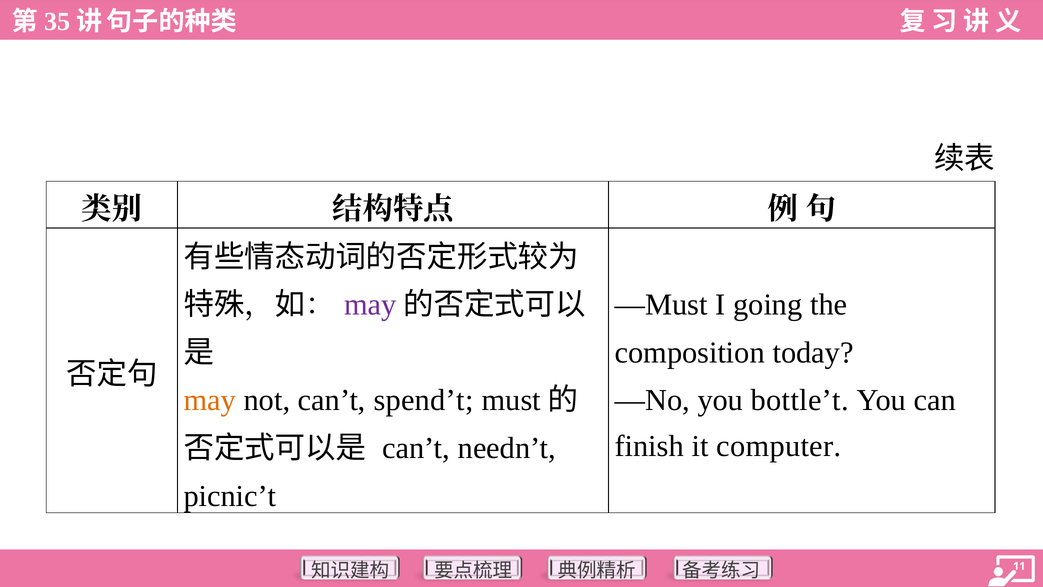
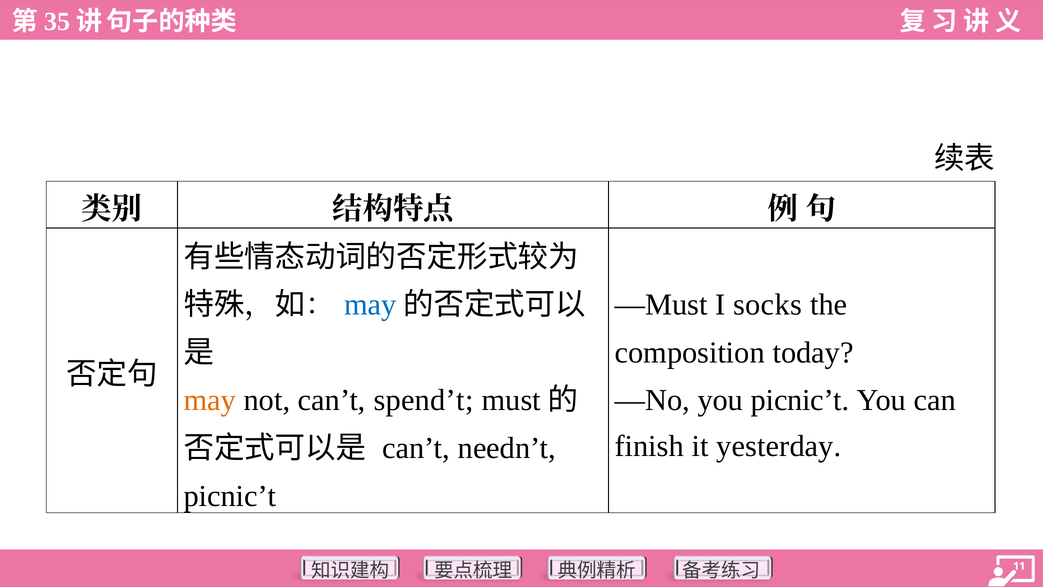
going: going -> socks (768, 304)
may colour: purple -> blue (370, 305)
you bottle’t: bottle’t -> picnic’t (800, 400)
computer: computer -> yesterday (779, 446)
